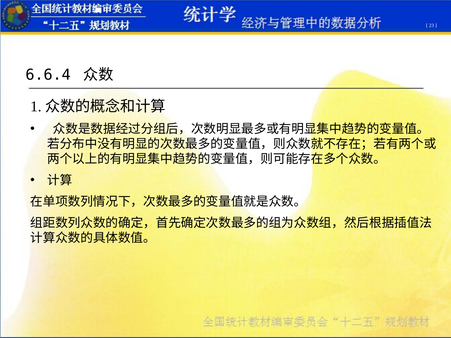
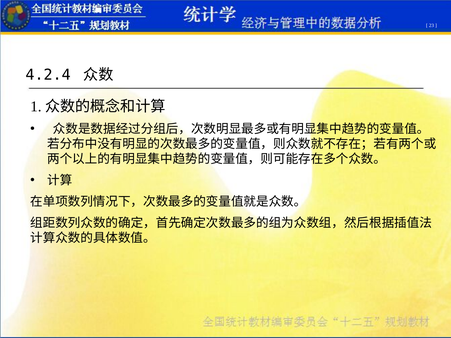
6.6.4: 6.6.4 -> 4.2.4 (48, 75)
